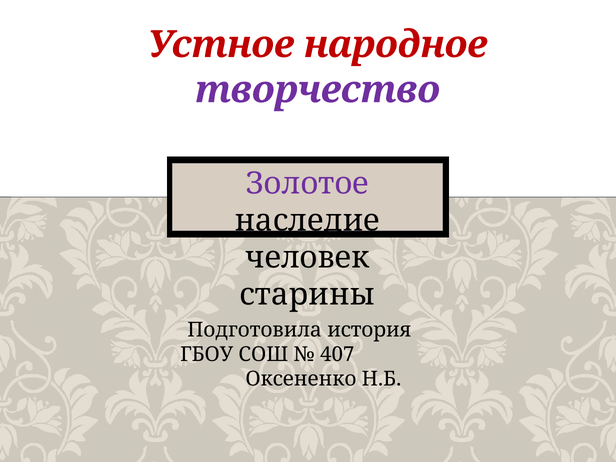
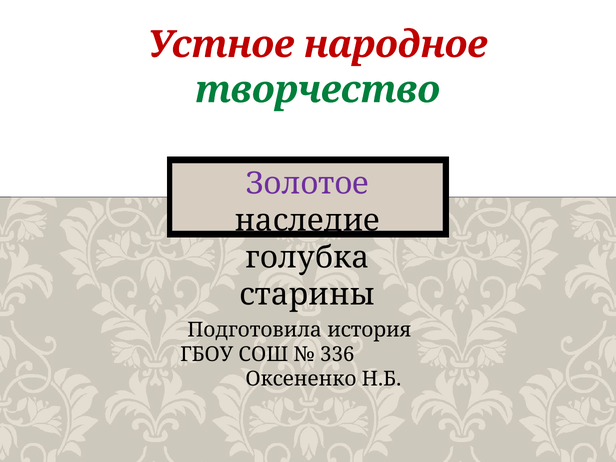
творчество colour: purple -> green (318, 90)
человек: человек -> голубка (307, 258)
407: 407 -> 336 (337, 354)
